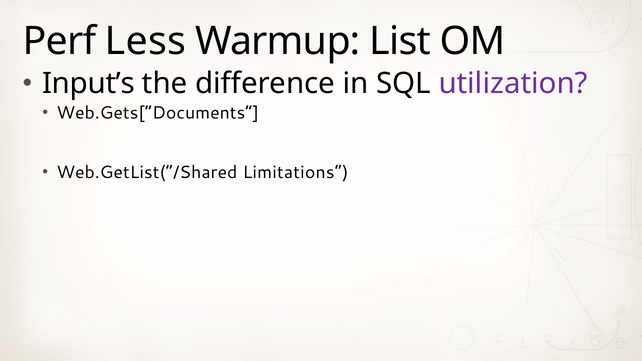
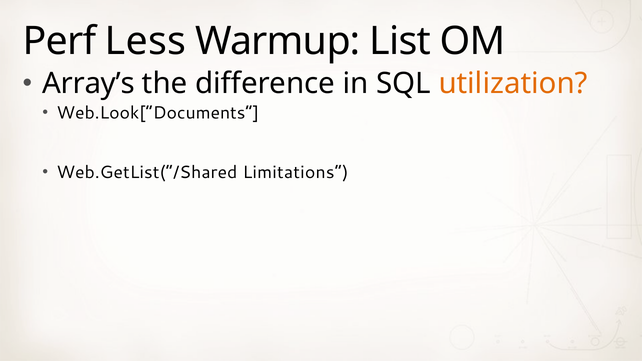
Input’s: Input’s -> Array’s (89, 84)
utilization colour: purple -> orange (513, 84)
Web.Gets[“Documents: Web.Gets[“Documents -> Web.Look[“Documents (158, 113)
